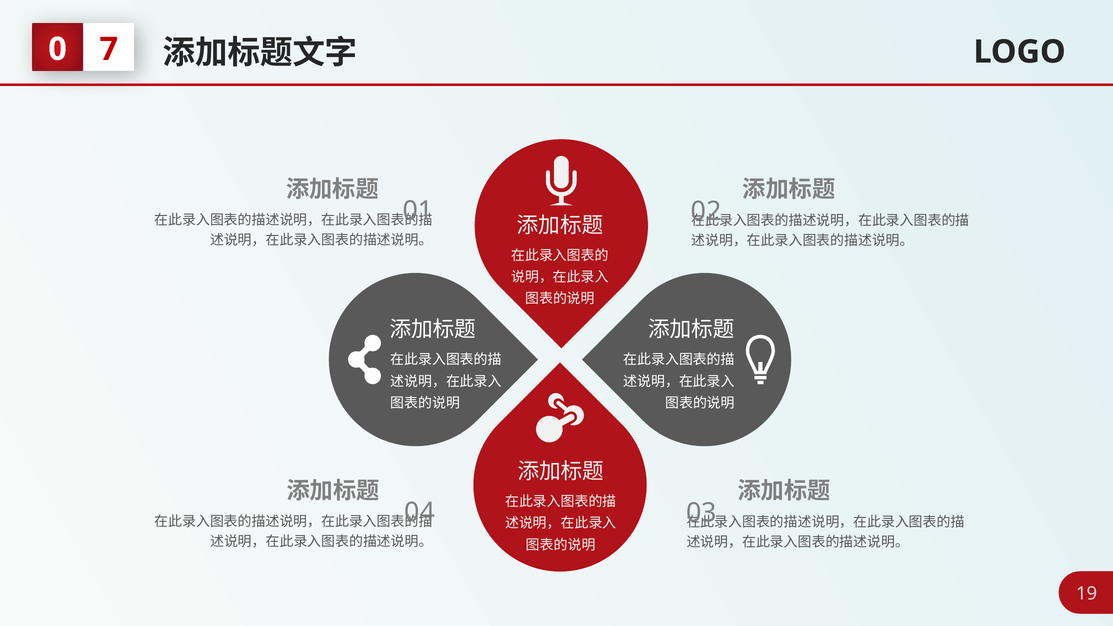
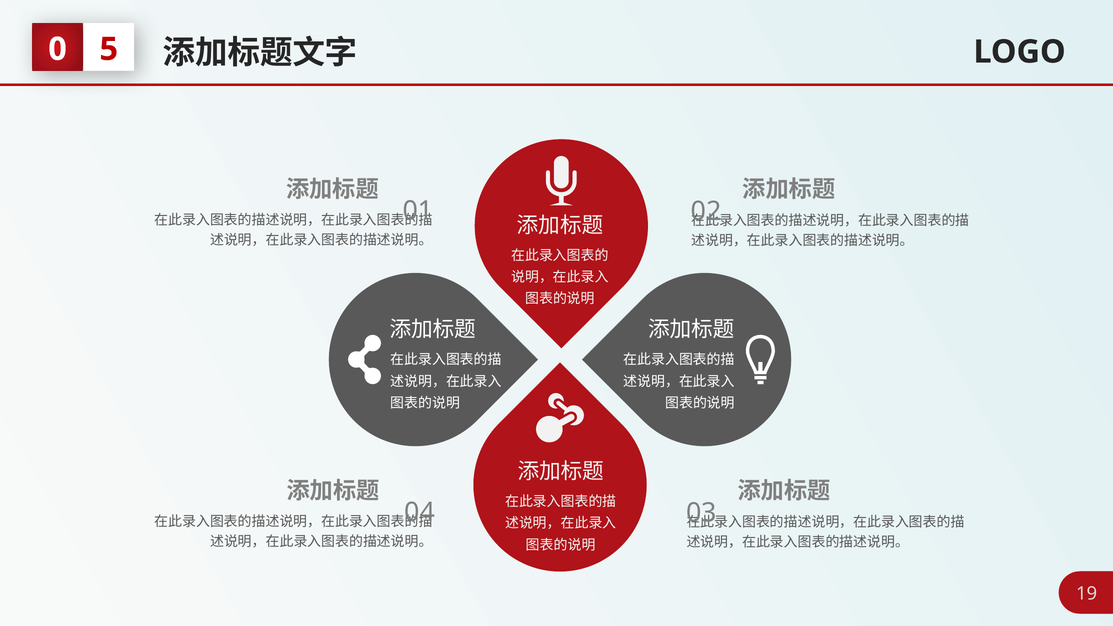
7: 7 -> 5 (109, 49)
